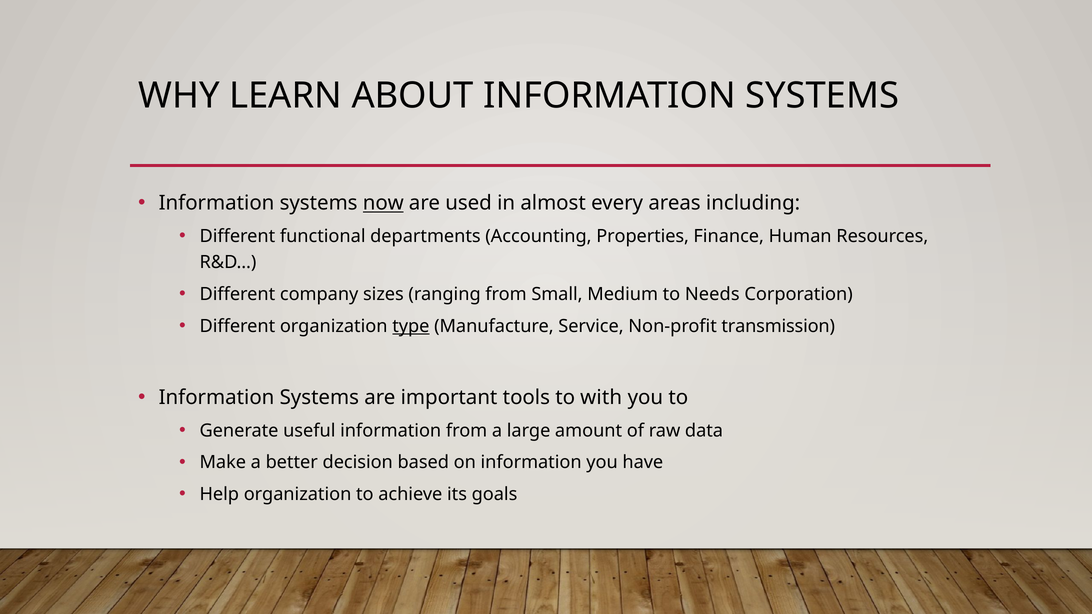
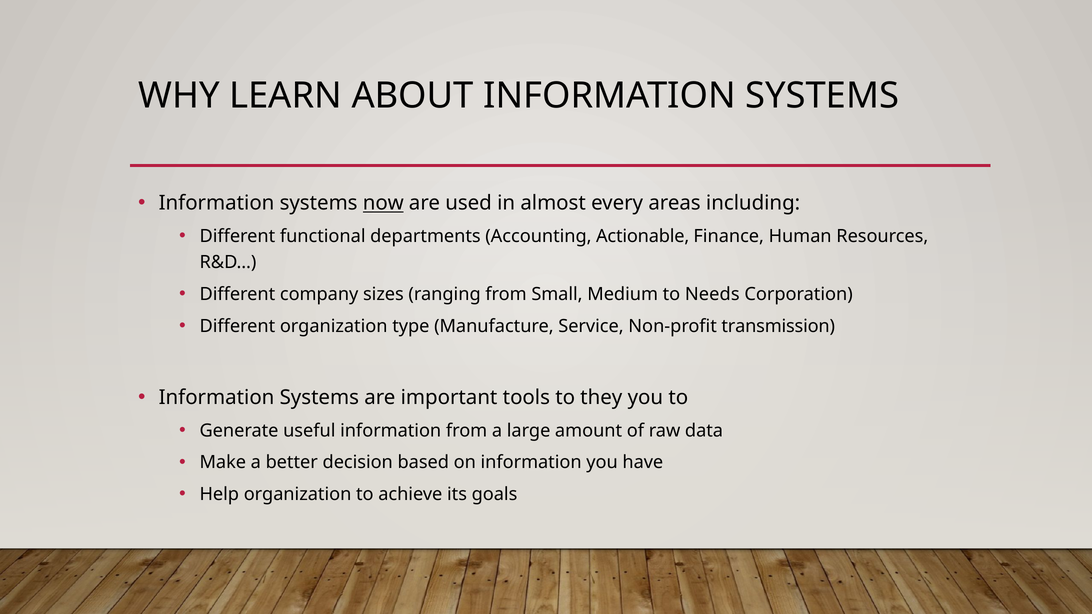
Properties: Properties -> Actionable (643, 236)
type underline: present -> none (411, 326)
with: with -> they (601, 398)
